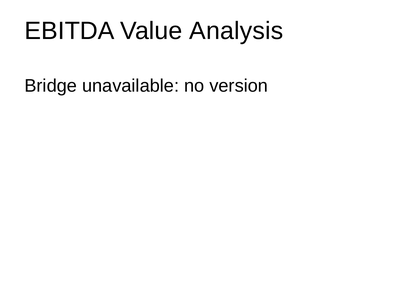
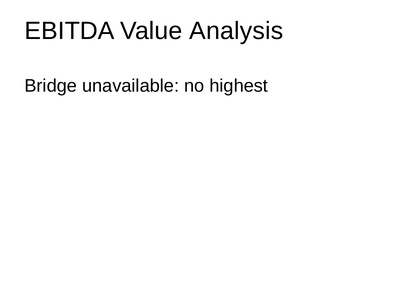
version: version -> highest (239, 86)
